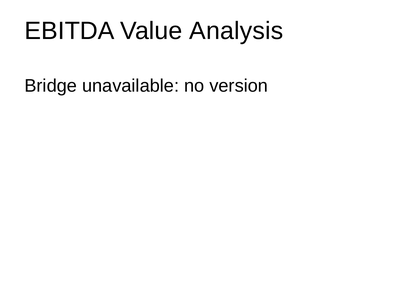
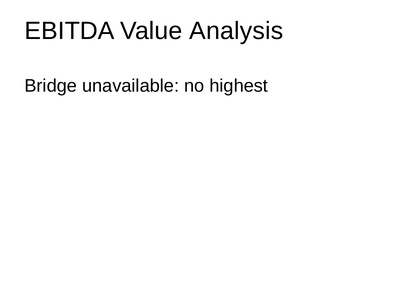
version: version -> highest (239, 86)
